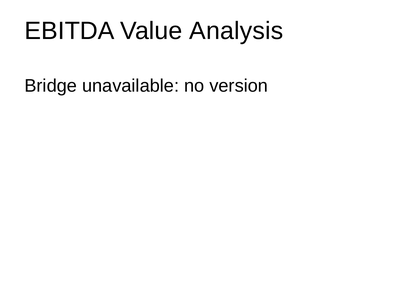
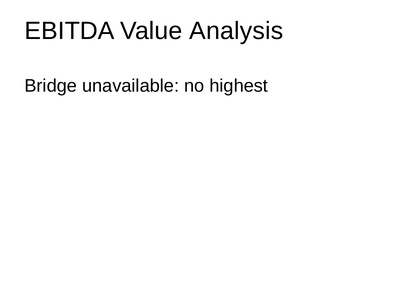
version: version -> highest (239, 86)
